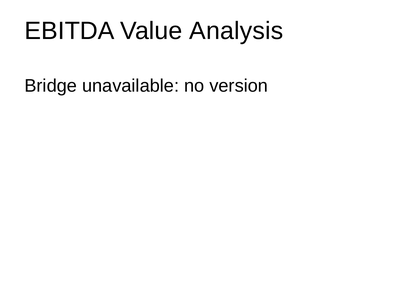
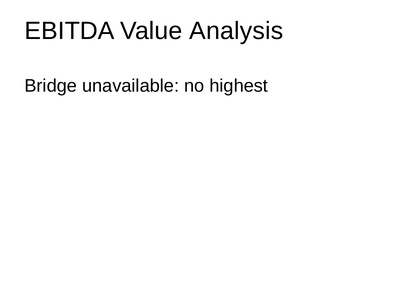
version: version -> highest (239, 86)
